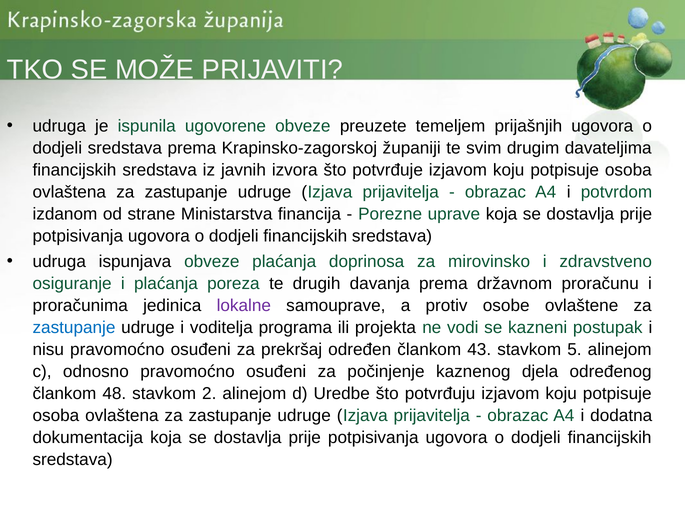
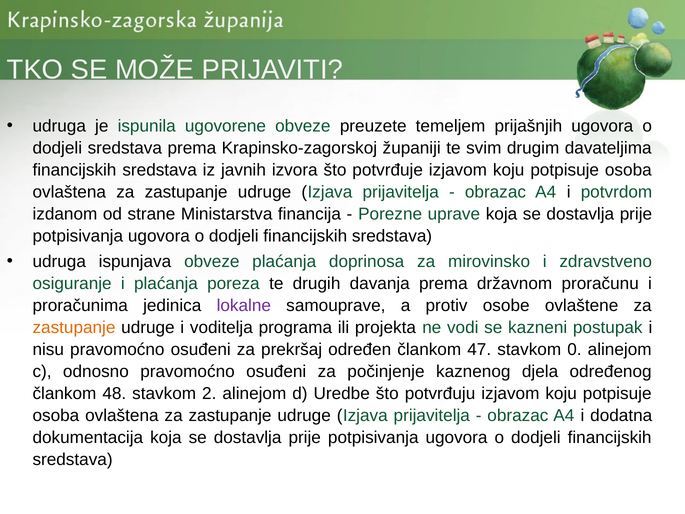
zastupanje colour: blue -> orange (74, 327)
43: 43 -> 47 (479, 349)
5: 5 -> 0 (574, 349)
